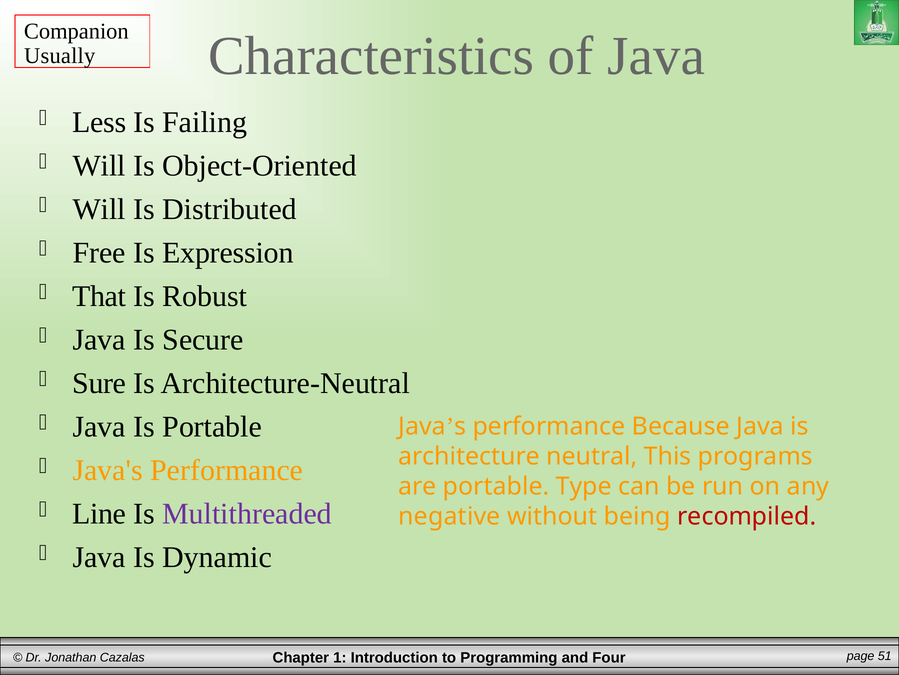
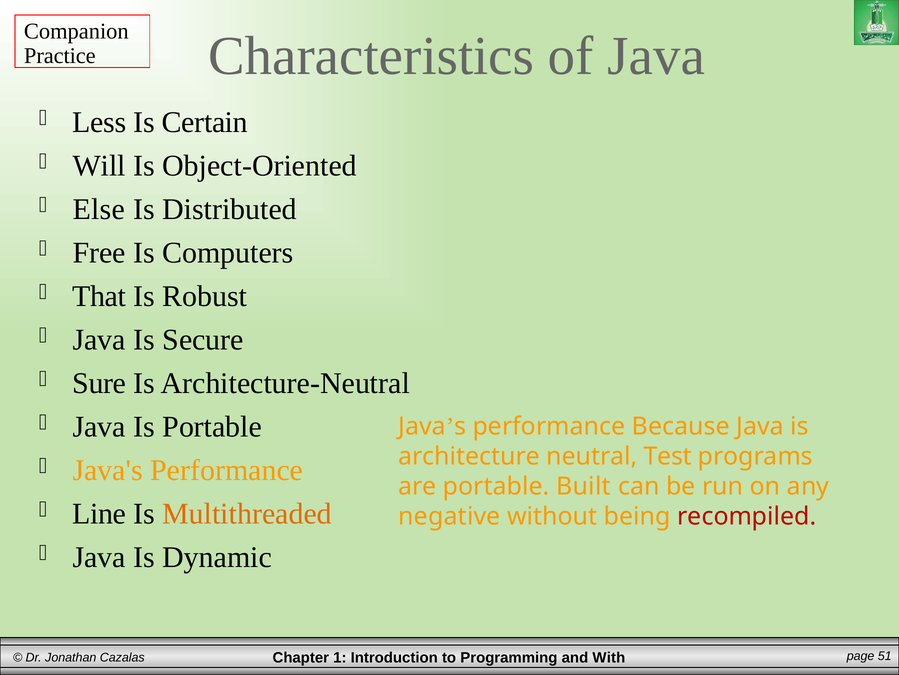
Usually: Usually -> Practice (60, 56)
Failing: Failing -> Certain (205, 122)
Will: Will -> Else (99, 209)
Expression: Expression -> Computers (228, 252)
This: This -> Test (668, 456)
Type: Type -> Built (584, 486)
Multithreaded colour: purple -> orange (247, 513)
Four: Four -> With (609, 657)
